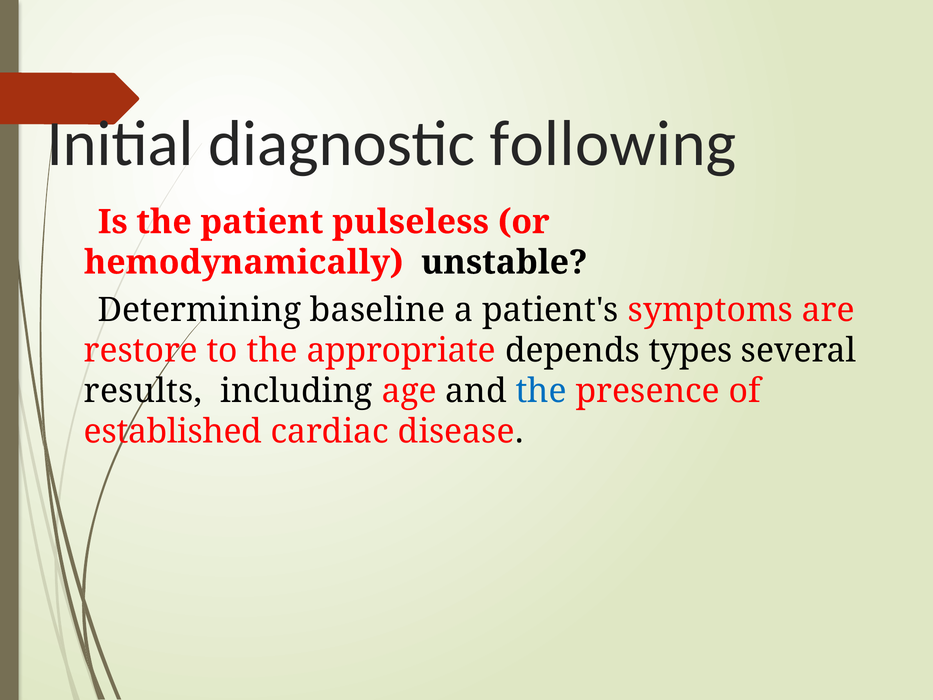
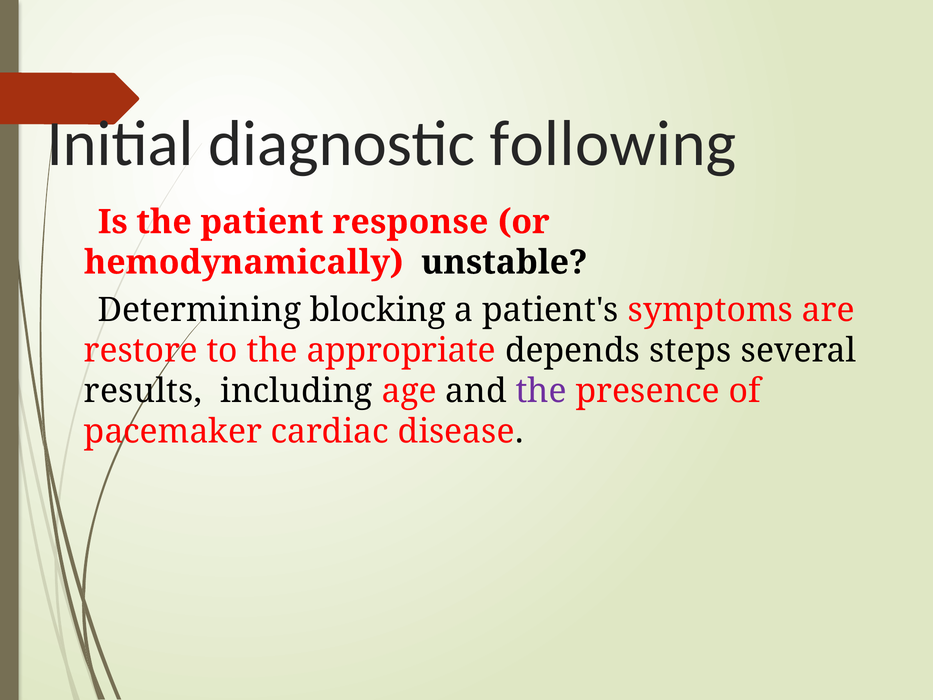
pulseless: pulseless -> response (410, 222)
baseline: baseline -> blocking (378, 310)
types: types -> steps (690, 351)
the colour: blue -> purple (541, 391)
established: established -> pacemaker (173, 431)
